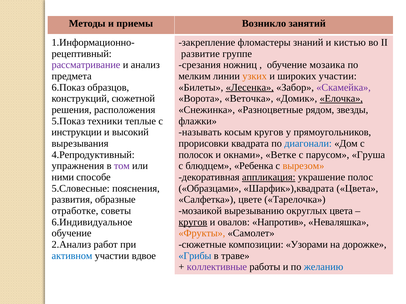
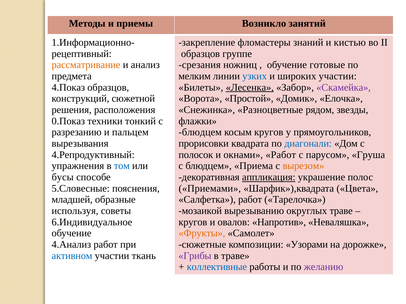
развитие: развитие -> образцов (200, 54)
рассматривание colour: purple -> orange (86, 65)
мозаика: мозаика -> готовые (327, 65)
узких colour: orange -> blue (255, 76)
6.Показ: 6.Показ -> 4.Показ (68, 88)
Веточка: Веточка -> Простой (249, 99)
Елочка underline: present -> none (341, 99)
5.Показ: 5.Показ -> 0.Показ (68, 121)
теплые: теплые -> тонкий (140, 121)
инструкции: инструкции -> разрезанию (77, 133)
высокий: высокий -> пальцем (130, 133)
называть: называть -> блюдцем (200, 133)
окнами Ветке: Ветке -> Работ (281, 155)
том colour: purple -> blue (122, 166)
Ребенка: Ребенка -> Приема (254, 166)
ними: ними -> бусы (63, 177)
Образцами: Образцами -> Приемами (210, 189)
развития: развития -> младшей (72, 200)
Салфетка цвете: цвете -> работ (250, 200)
отработке: отработке -> используя (75, 211)
округлых цвета: цвета -> траве (341, 211)
кругов underline: present -> none (193, 222)
2.Анализ: 2.Анализ -> 4.Анализ (71, 245)
вдвое: вдвое -> ткань (144, 256)
Грибы colour: blue -> purple (195, 256)
коллективные colour: purple -> blue (217, 267)
желанию colour: blue -> purple (324, 267)
